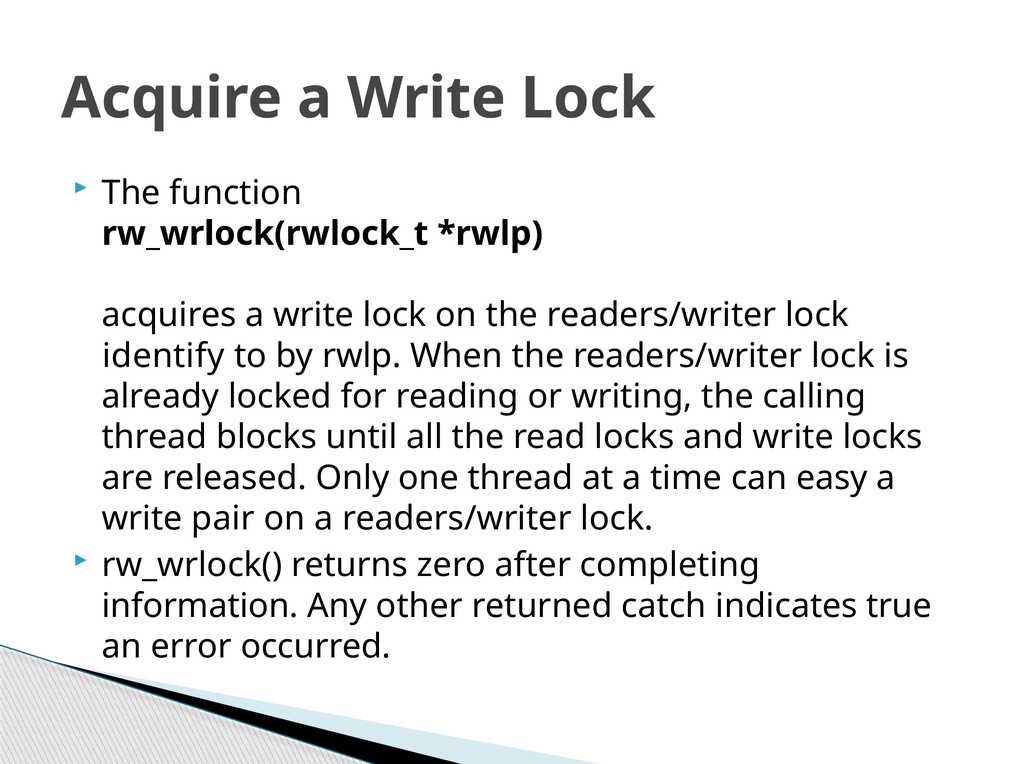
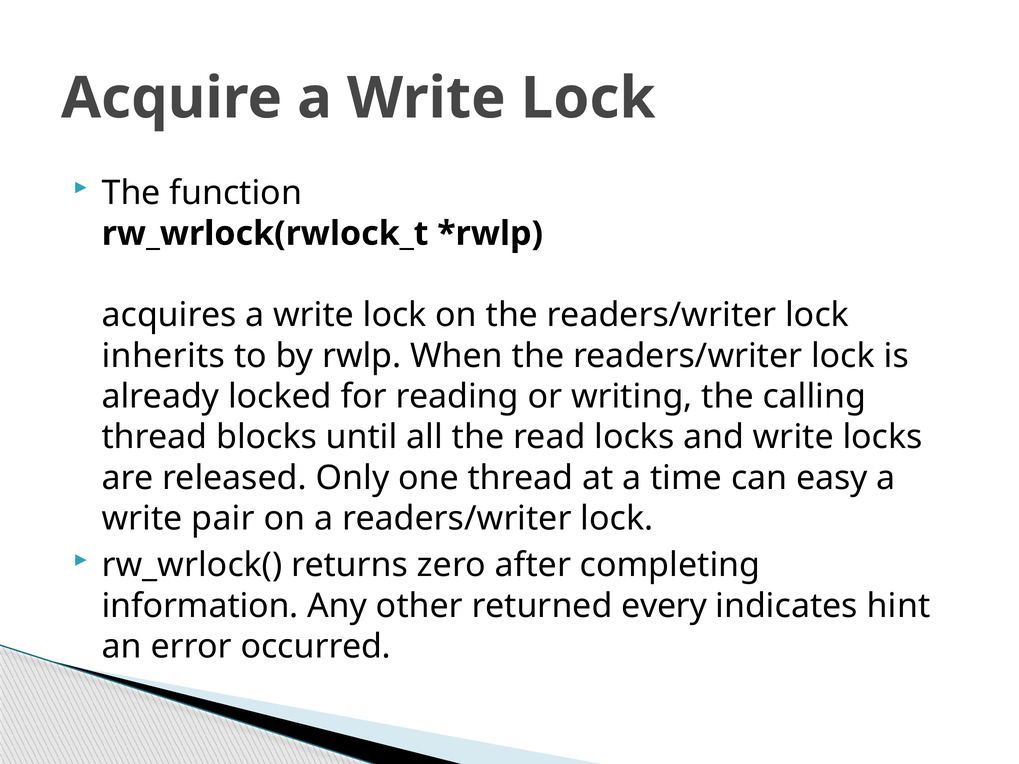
identify: identify -> inherits (163, 356)
catch: catch -> every (664, 606)
true: true -> hint (899, 606)
